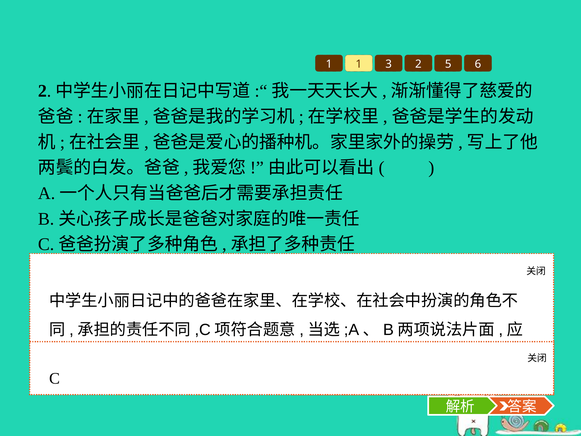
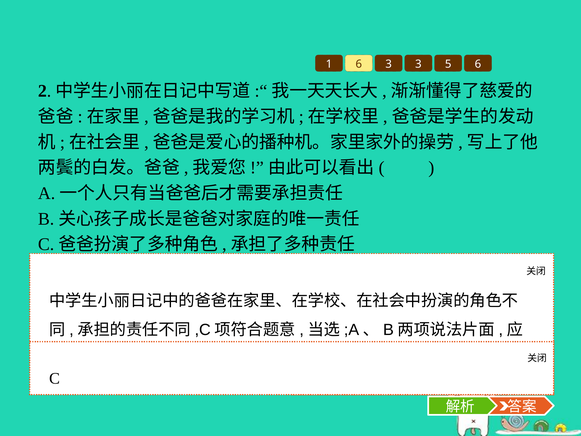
1 1: 1 -> 6 (359, 64)
3 2: 2 -> 3 (418, 64)
